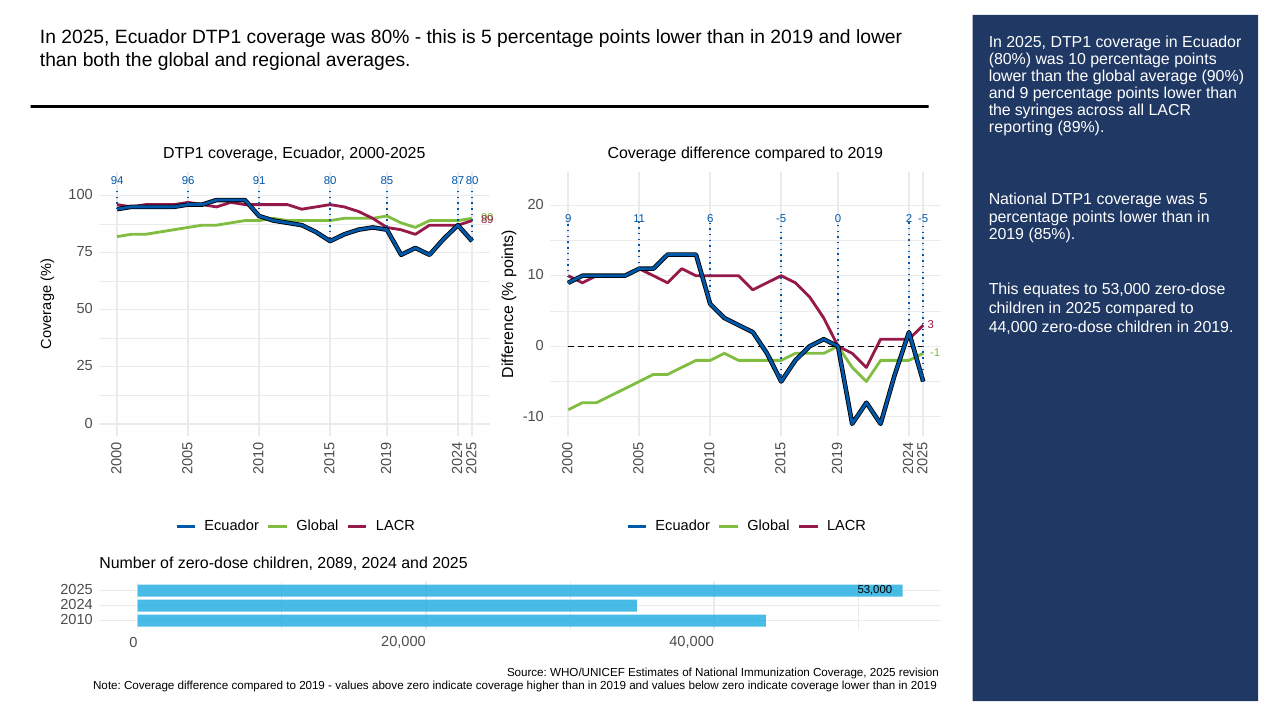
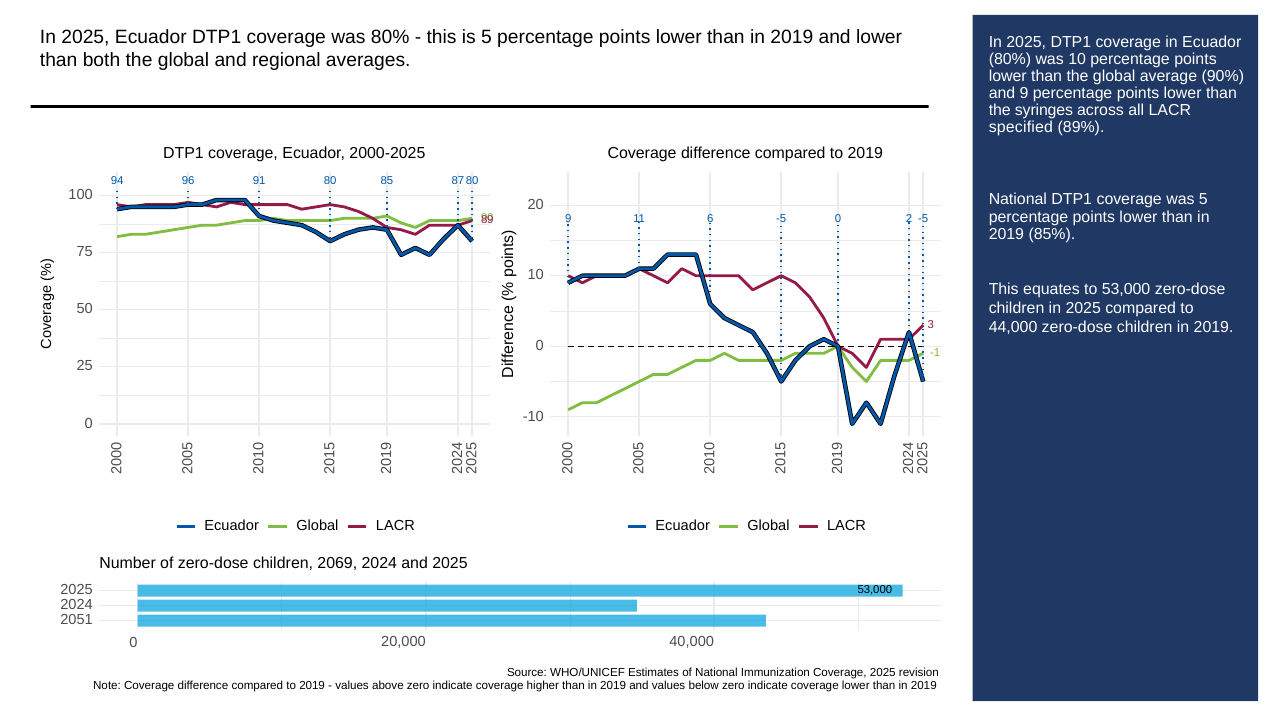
reporting: reporting -> specified (1021, 128)
2089: 2089 -> 2069 (337, 564)
2010: 2010 -> 2051 (77, 621)
